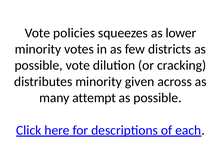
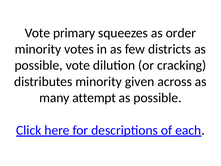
policies: policies -> primary (74, 33)
lower: lower -> order (181, 33)
